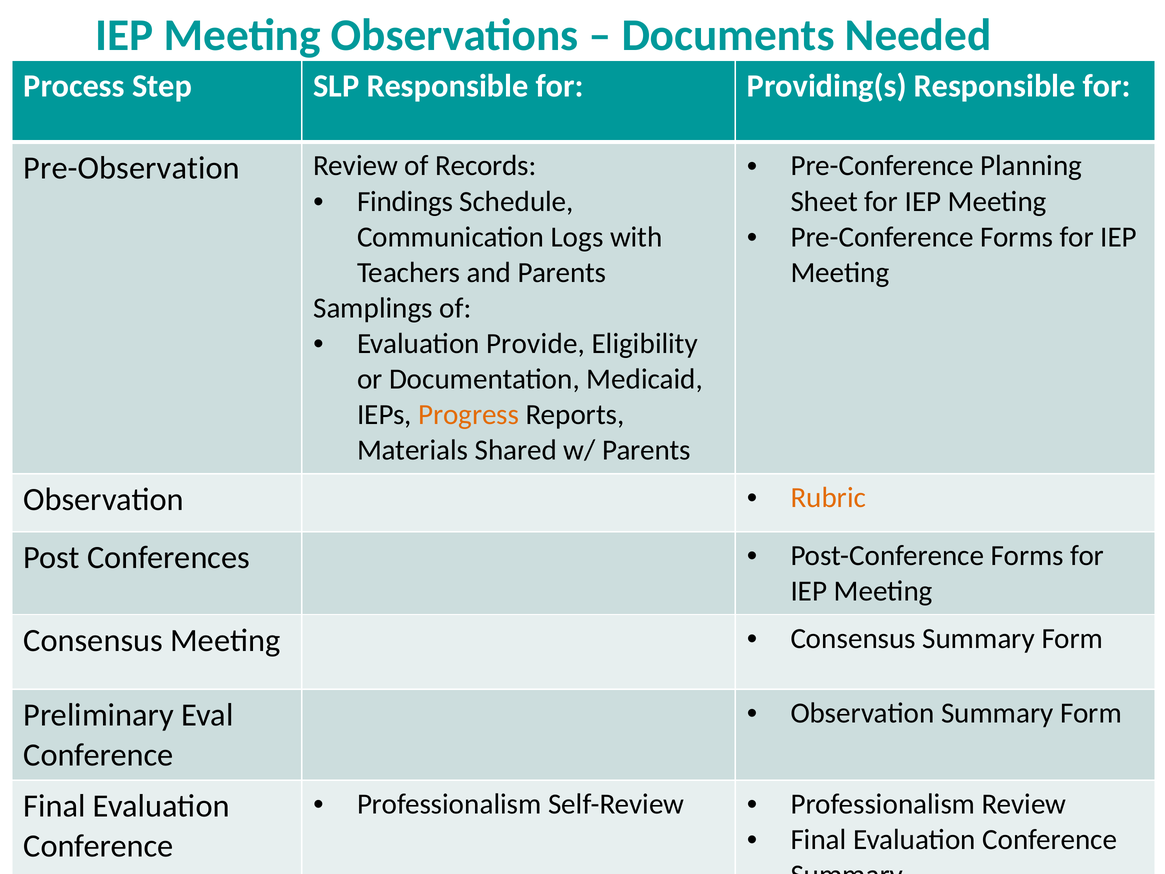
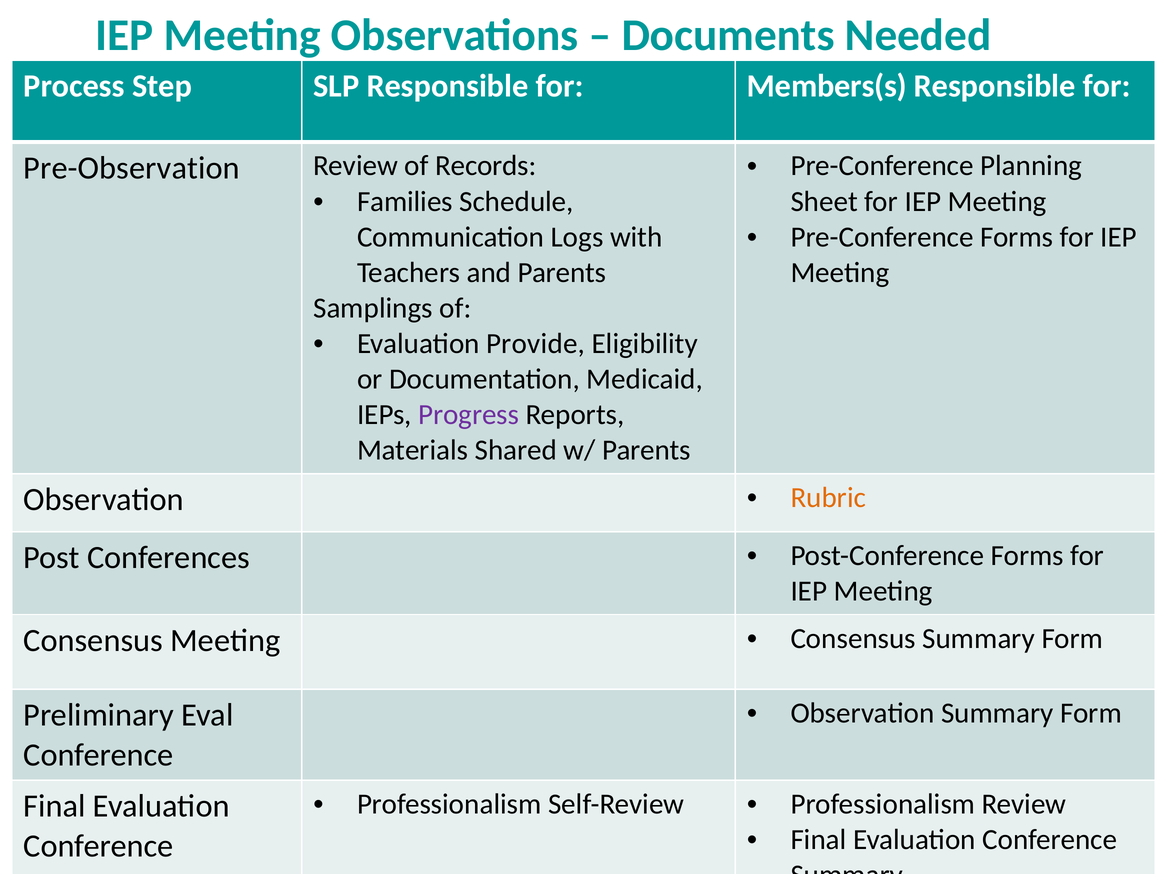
Providing(s: Providing(s -> Members(s (827, 86)
Findings: Findings -> Families (405, 201)
Progress colour: orange -> purple (469, 415)
